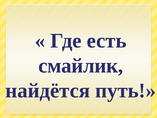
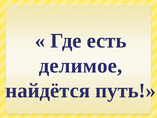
смайлик: смайлик -> делимое (81, 66)
